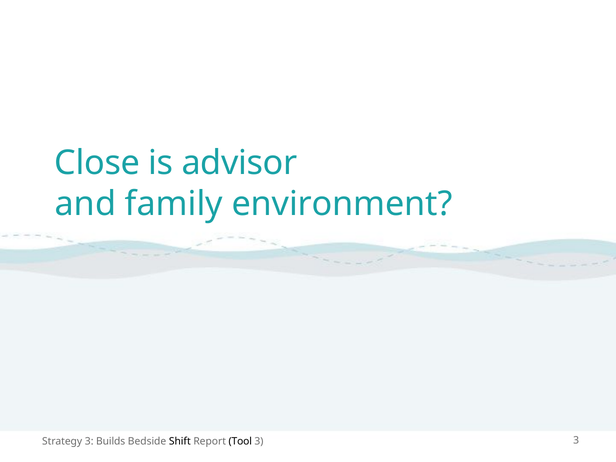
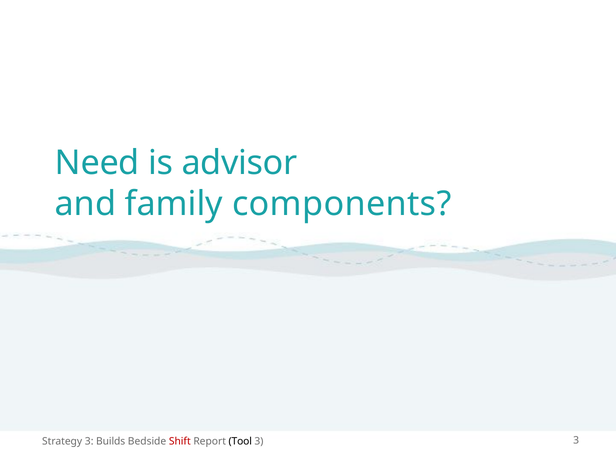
Close: Close -> Need (97, 163)
environment: environment -> components (342, 204)
Shift colour: black -> red (180, 441)
